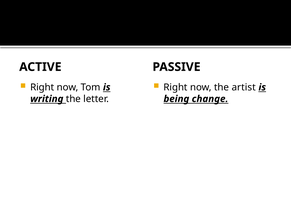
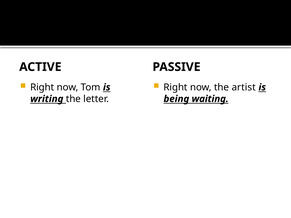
change: change -> waiting (210, 99)
